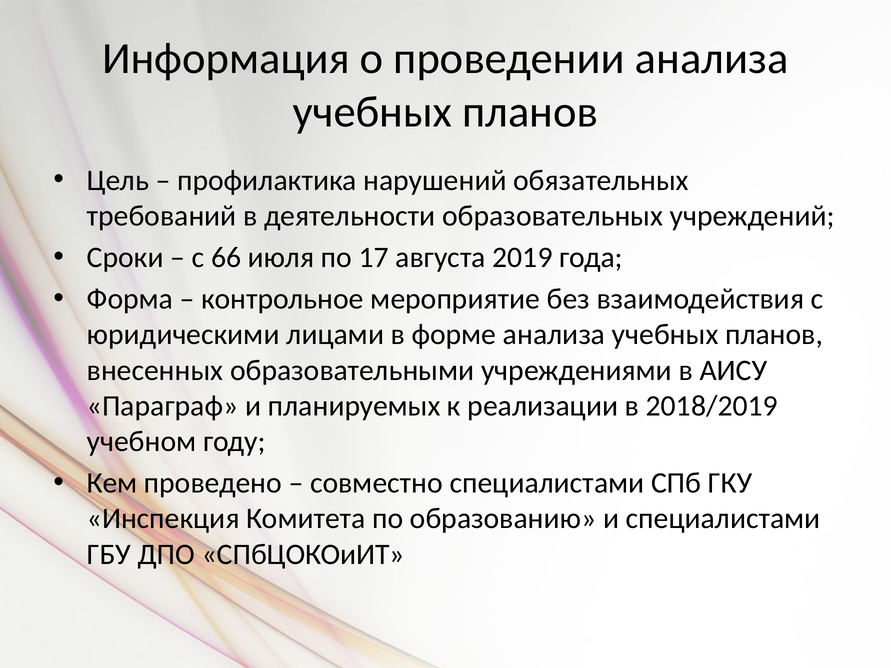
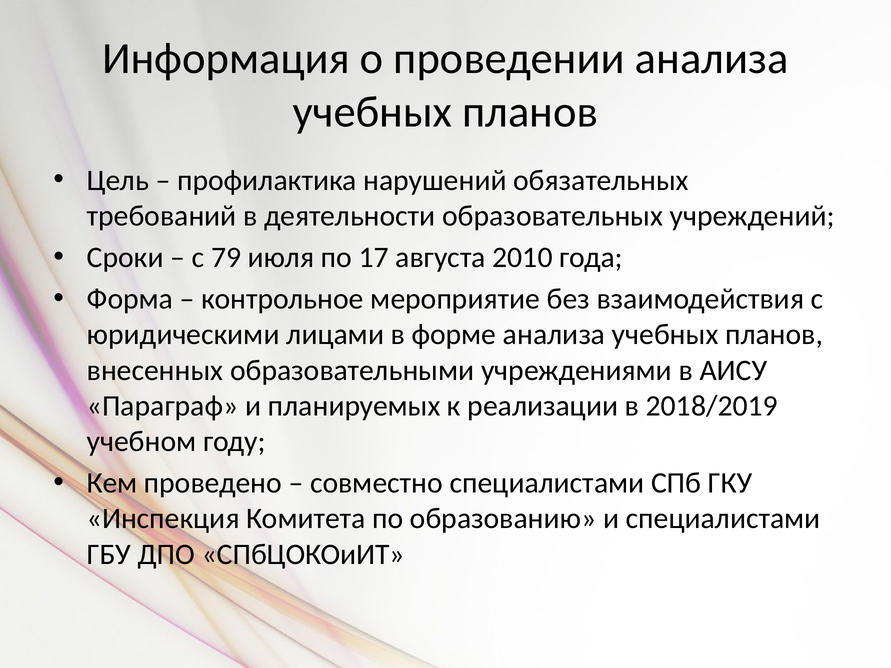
66: 66 -> 79 (226, 257)
2019: 2019 -> 2010 (522, 257)
